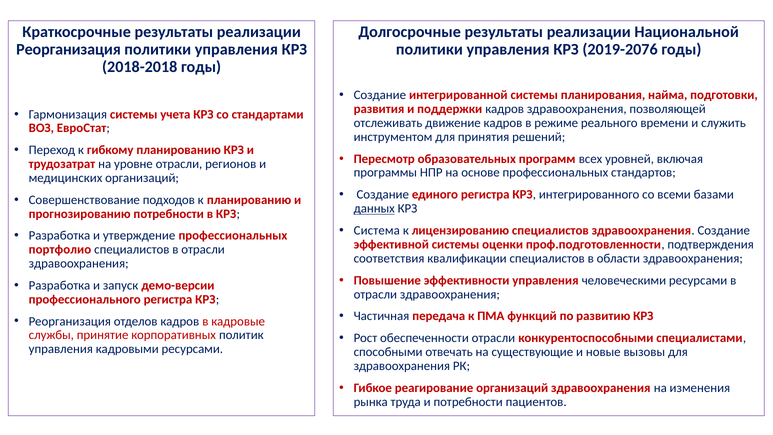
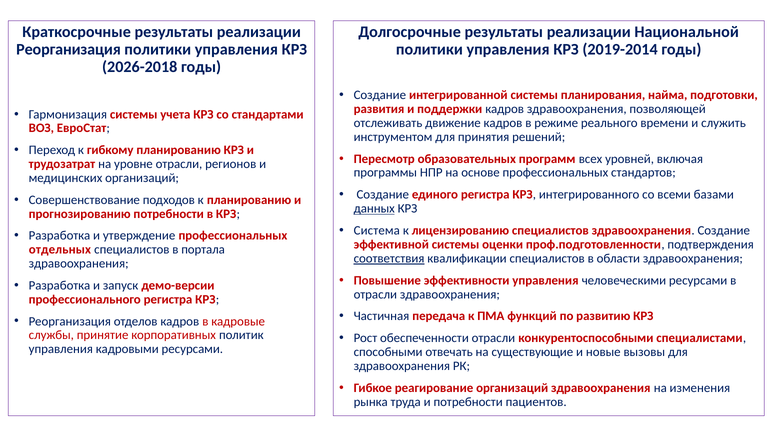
2019-2076: 2019-2076 -> 2019-2014 (620, 49)
2018-2018: 2018-2018 -> 2026-2018 (140, 67)
портфолио: портфолио -> отдельных (60, 249)
специалистов в отрасли: отрасли -> портала (203, 249)
соответствия underline: none -> present (389, 258)
